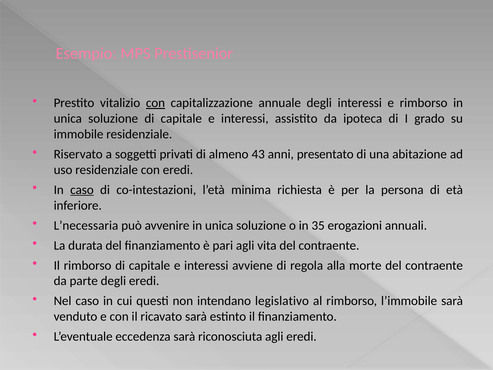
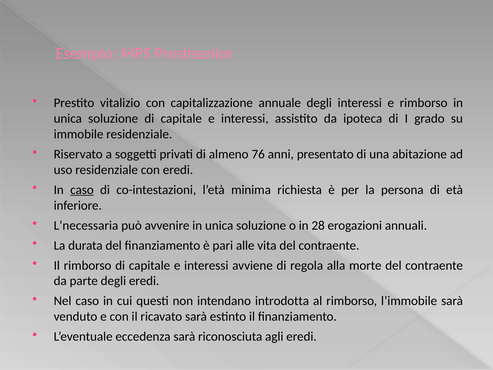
con underline: present -> none (155, 103)
43: 43 -> 76 (258, 154)
35: 35 -> 28 (318, 225)
pari agli: agli -> alle (245, 245)
legislativo: legislativo -> introdotta (282, 301)
